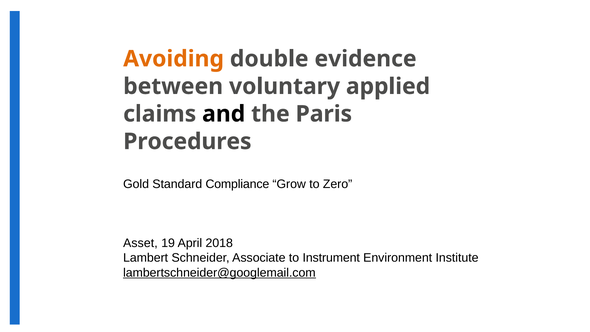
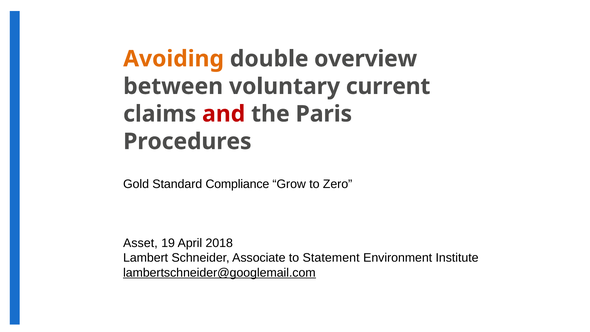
evidence: evidence -> overview (366, 59)
applied: applied -> current (388, 86)
and colour: black -> red (224, 114)
Instrument: Instrument -> Statement (331, 258)
